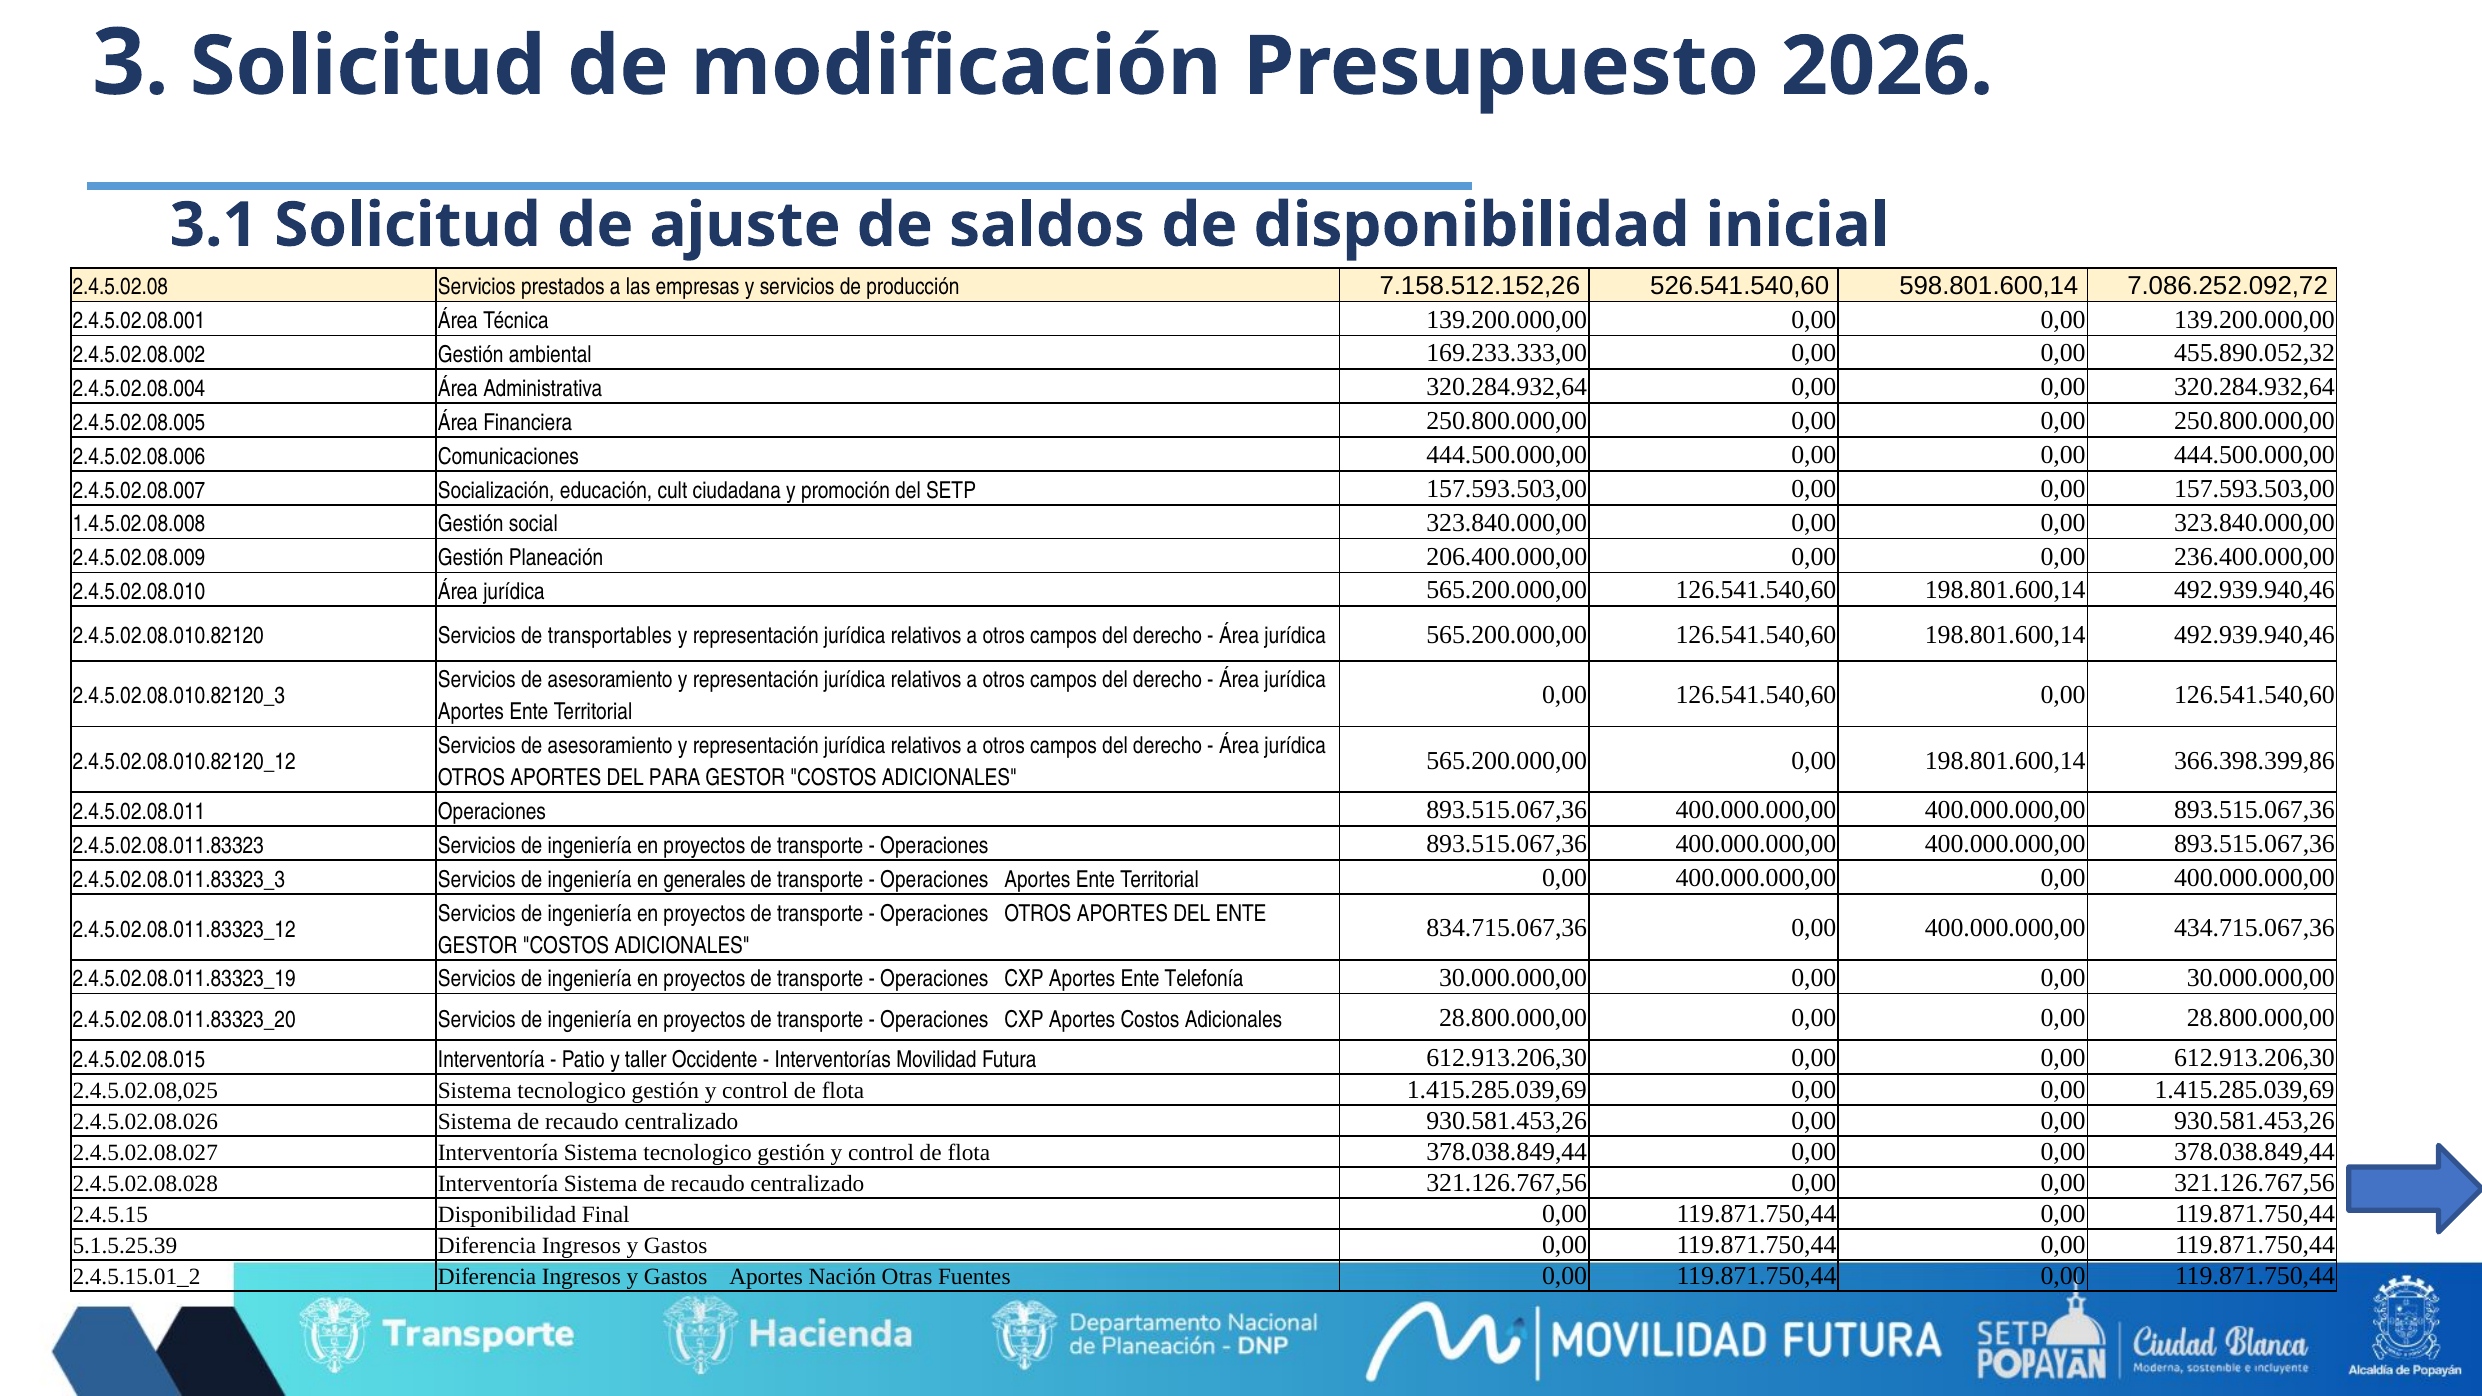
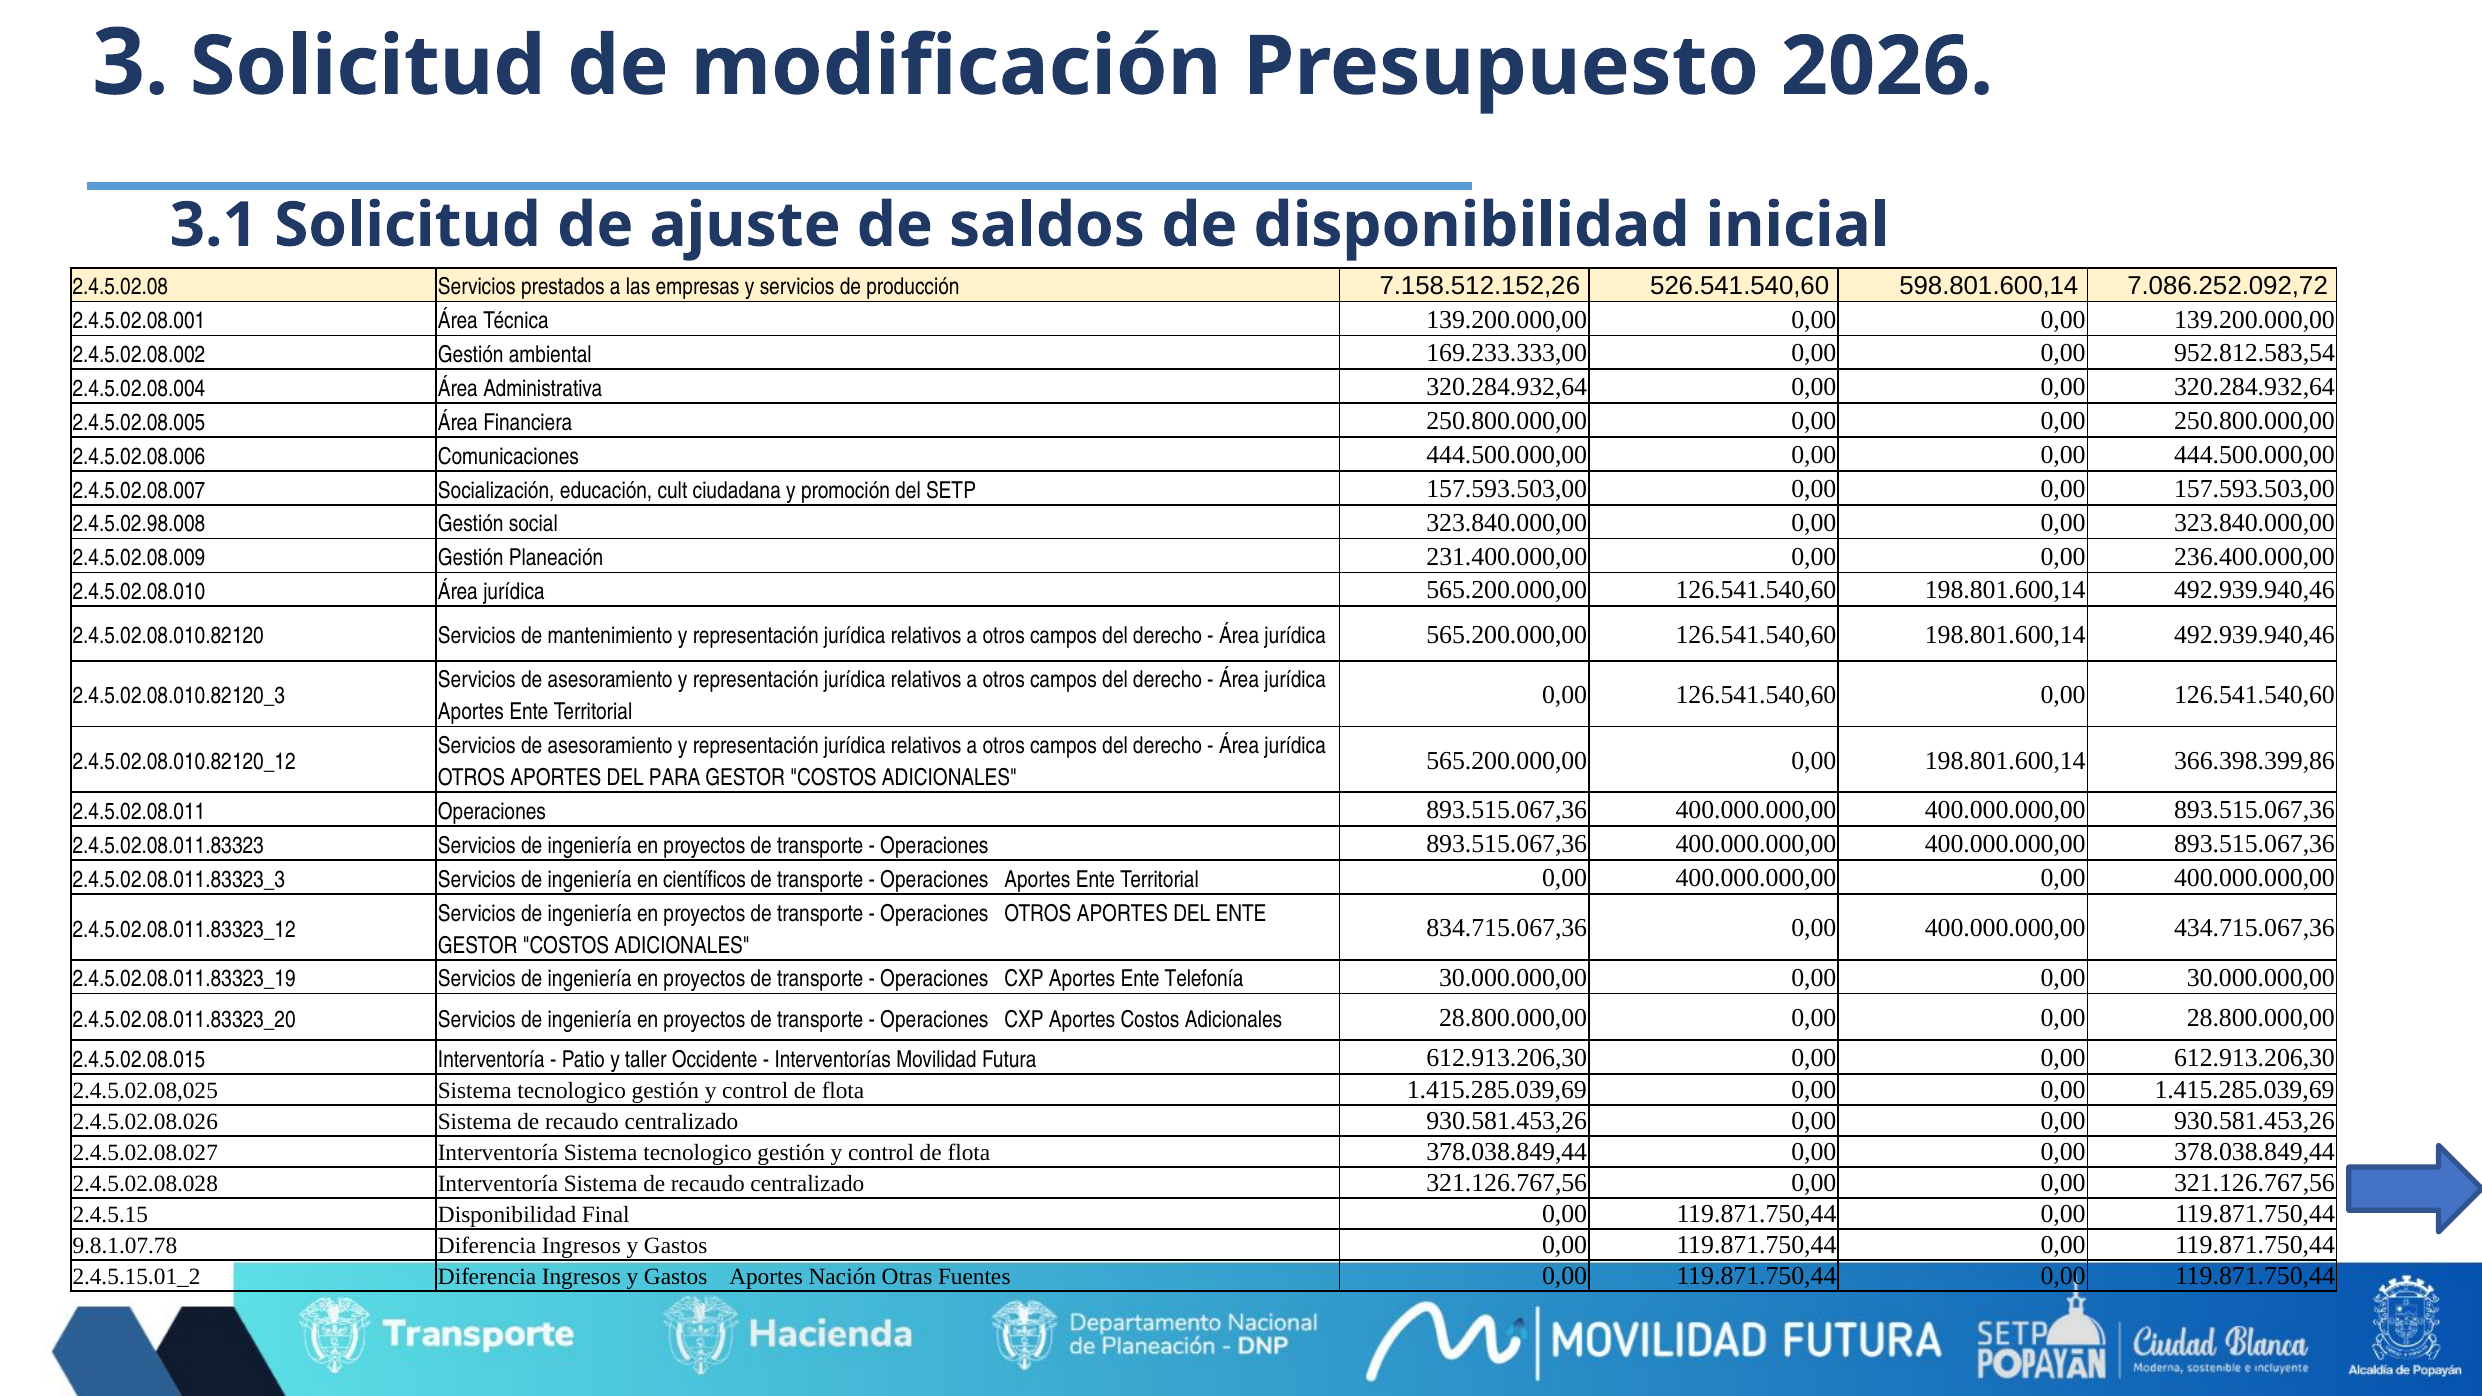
455.890.052,32: 455.890.052,32 -> 952.812.583,54 (2255, 353)
1.4.5.02.08.008: 1.4.5.02.08.008 -> 2.4.5.02.98.008 (139, 524)
206.400.000,00: 206.400.000,00 -> 231.400.000,00 (1507, 557)
transportables: transportables -> mantenimiento (610, 636)
generales: generales -> científicos (704, 880)
5.1.5.25.39: 5.1.5.25.39 -> 9.8.1.07.78 (125, 1245)
